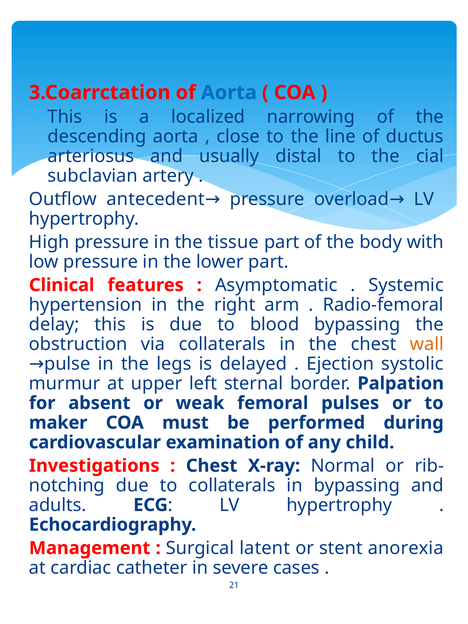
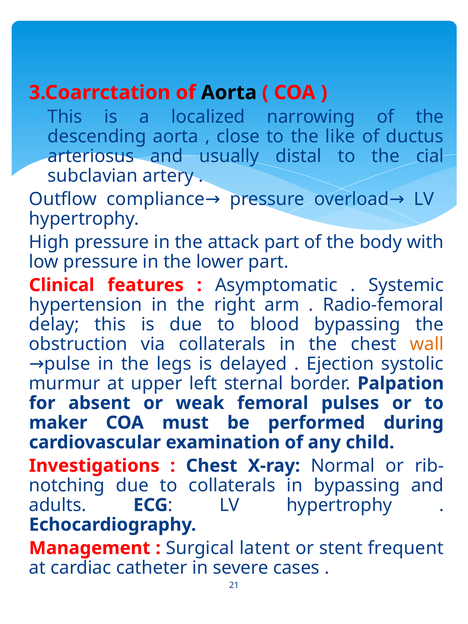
Aorta colour: blue -> black (229, 93)
line: line -> like (340, 136)
antecedent: antecedent -> compliance (156, 199)
tissue: tissue -> attack (234, 242)
anorexia: anorexia -> frequent (406, 548)
